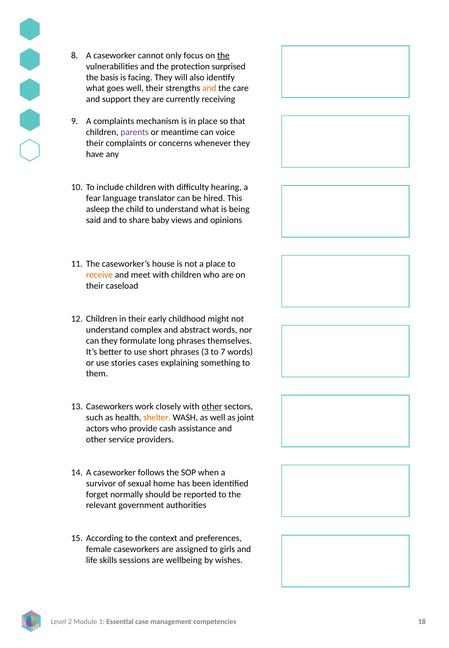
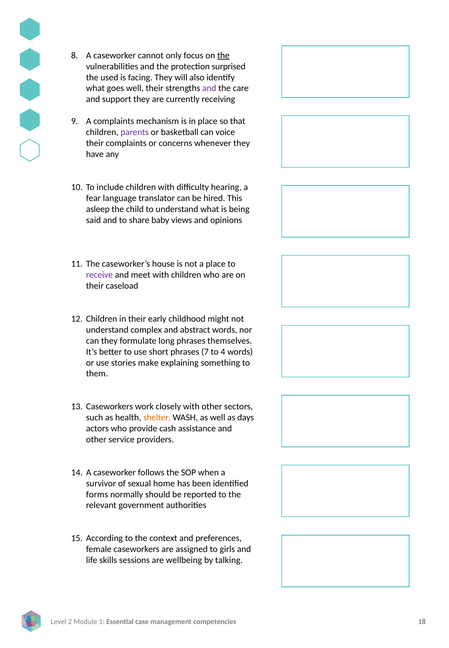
basis: basis -> used (109, 77)
and colour: orange -> purple (209, 88)
meantime: meantime -> basketball (180, 132)
receive colour: orange -> purple (99, 275)
3: 3 -> 7 (205, 352)
7: 7 -> 4 (223, 352)
cases: cases -> make (148, 363)
other underline: present -> none (212, 407)
joint: joint -> days (246, 418)
forget: forget -> forms (97, 495)
wishes: wishes -> talking (229, 561)
